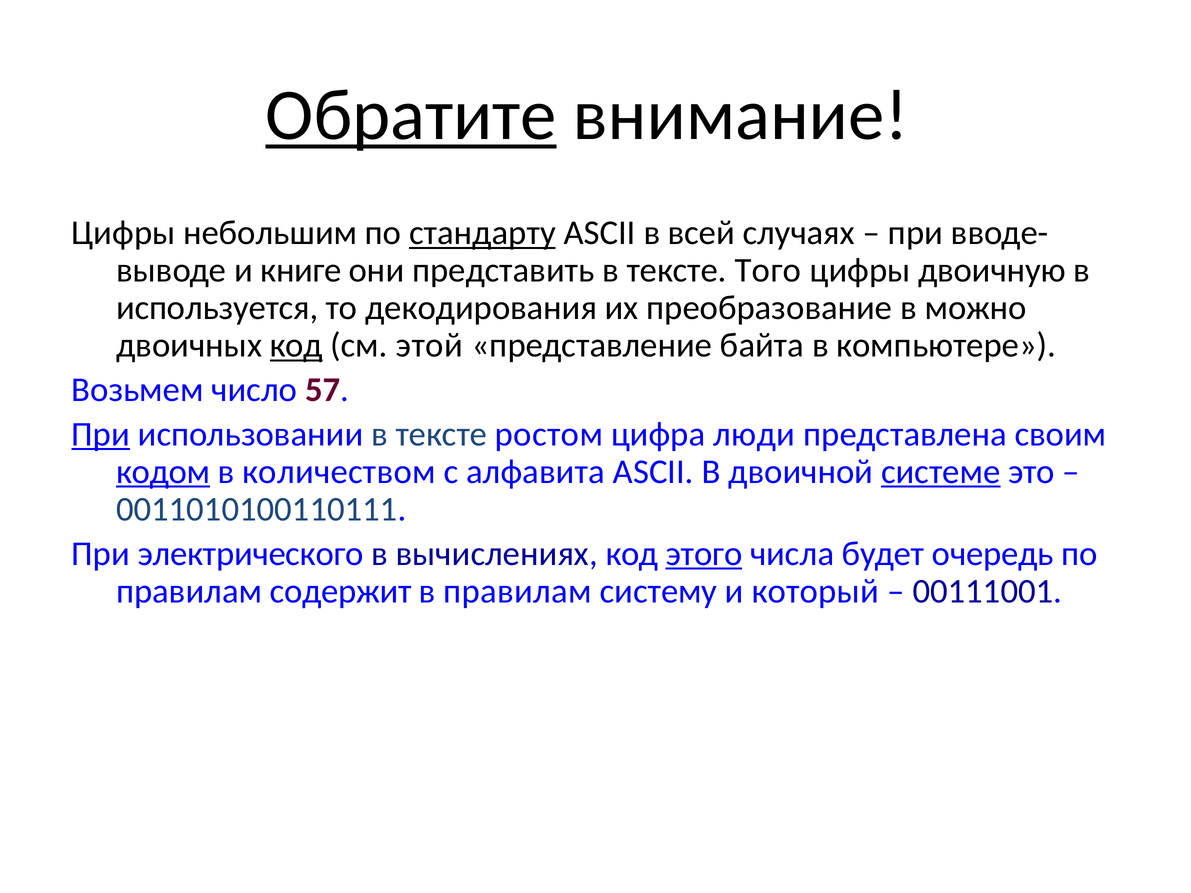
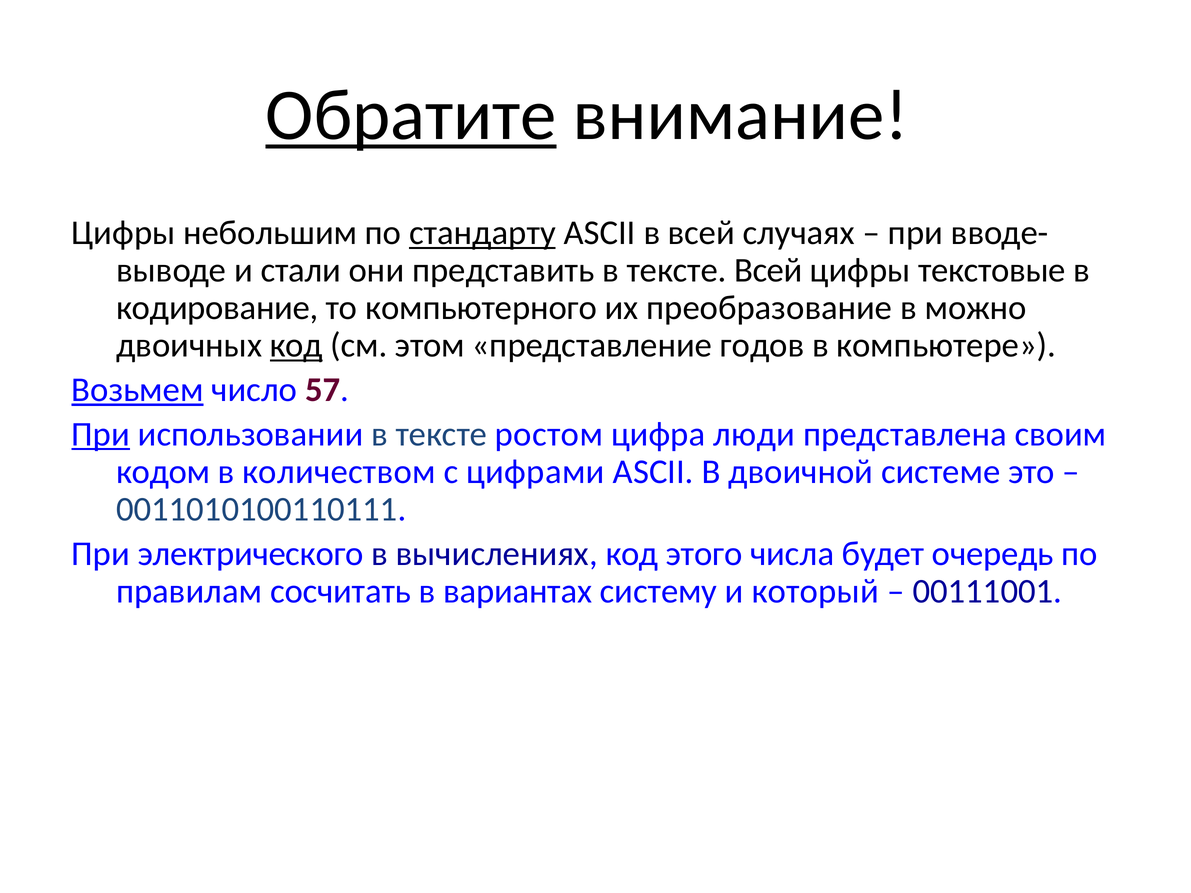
книге: книге -> стали (301, 270)
тексте Того: Того -> Всей (768, 270)
двоичную: двоичную -> текстовые (992, 270)
используется: используется -> кодирование (217, 308)
декодирования: декодирования -> компьютерного (481, 308)
этой: этой -> этом (430, 345)
байта: байта -> годов (762, 345)
Возьмем underline: none -> present (138, 390)
кодом underline: present -> none (163, 472)
алфавита: алфавита -> цифрами (535, 472)
системе underline: present -> none (941, 472)
этого underline: present -> none (704, 554)
содержит: содержит -> сосчитать (341, 591)
в правилам: правилам -> вариантах (518, 591)
